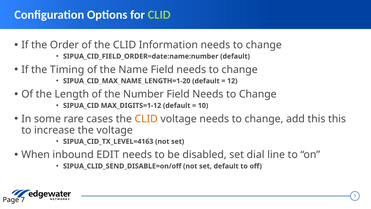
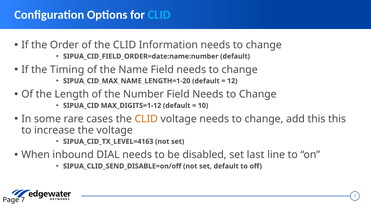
CLID colour: light green -> light blue (159, 15)
EDIT: EDIT -> DIAL (108, 155)
dial: dial -> last (256, 155)
